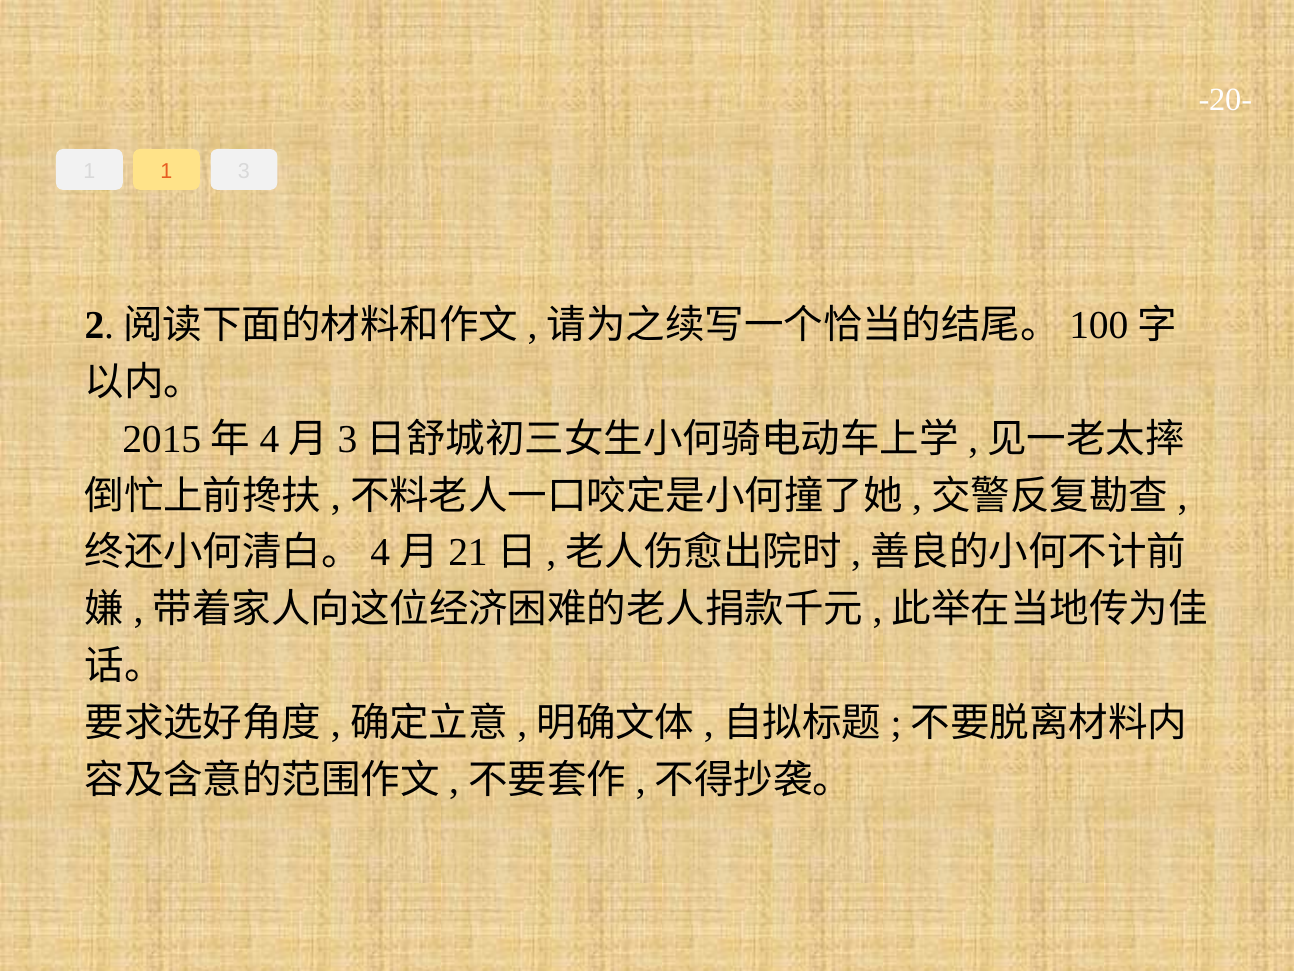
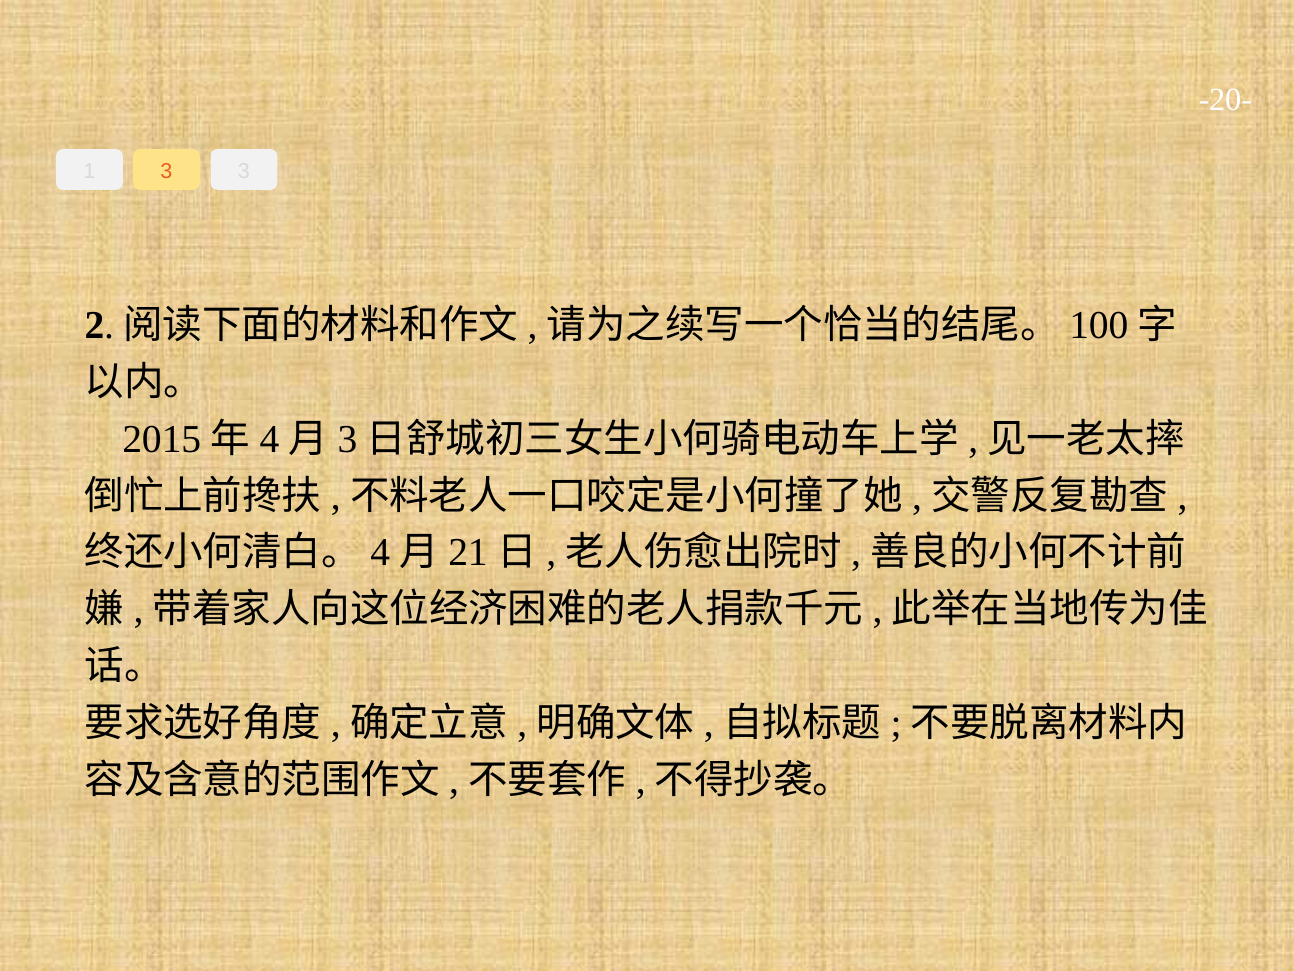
1 1: 1 -> 3 (166, 171)
